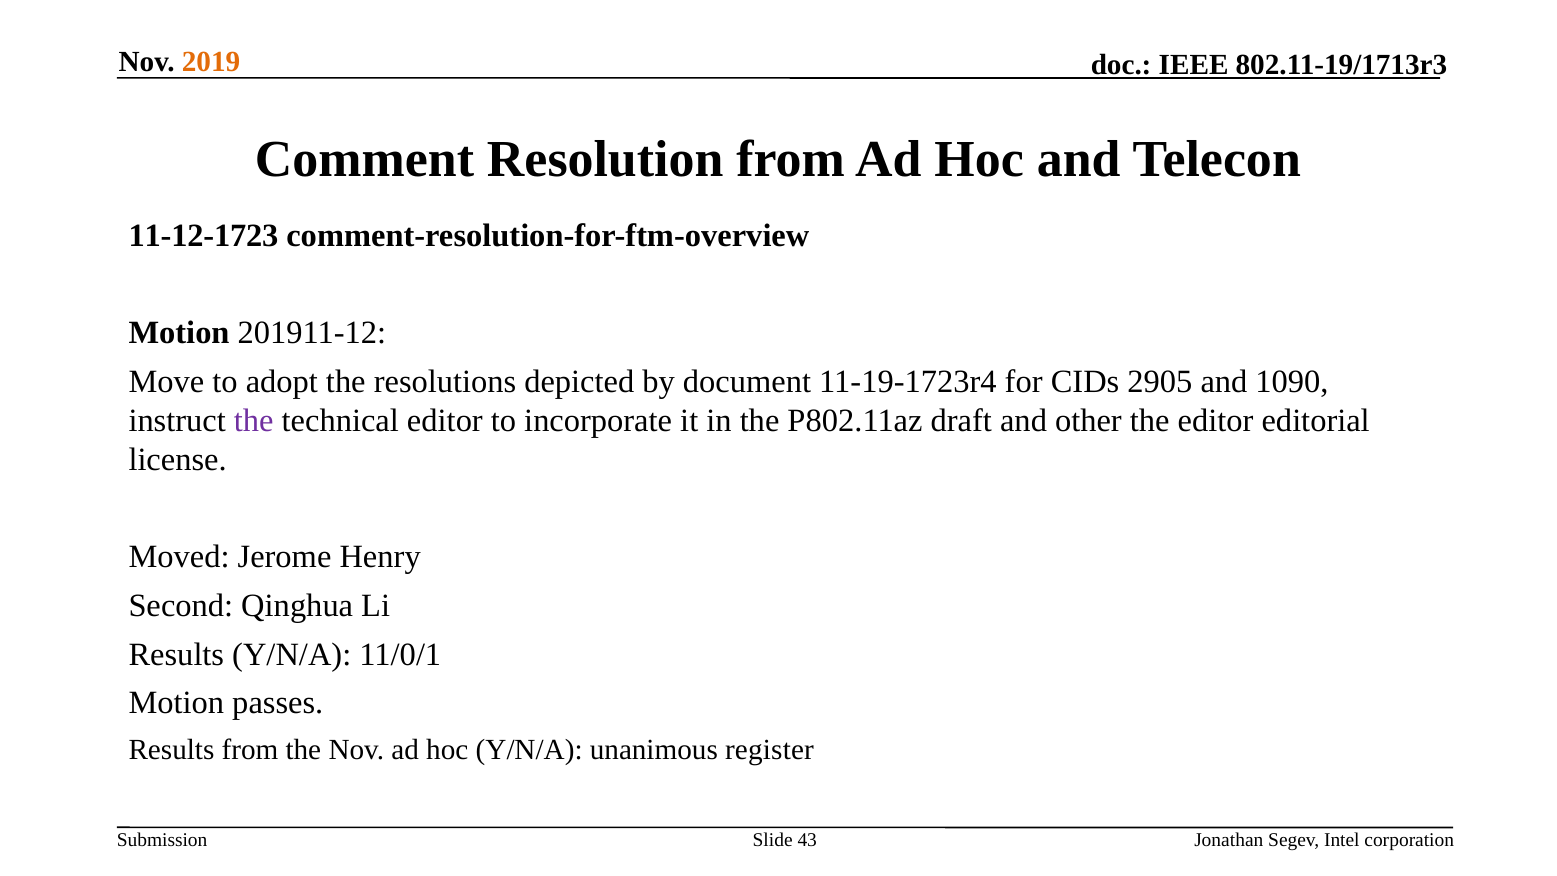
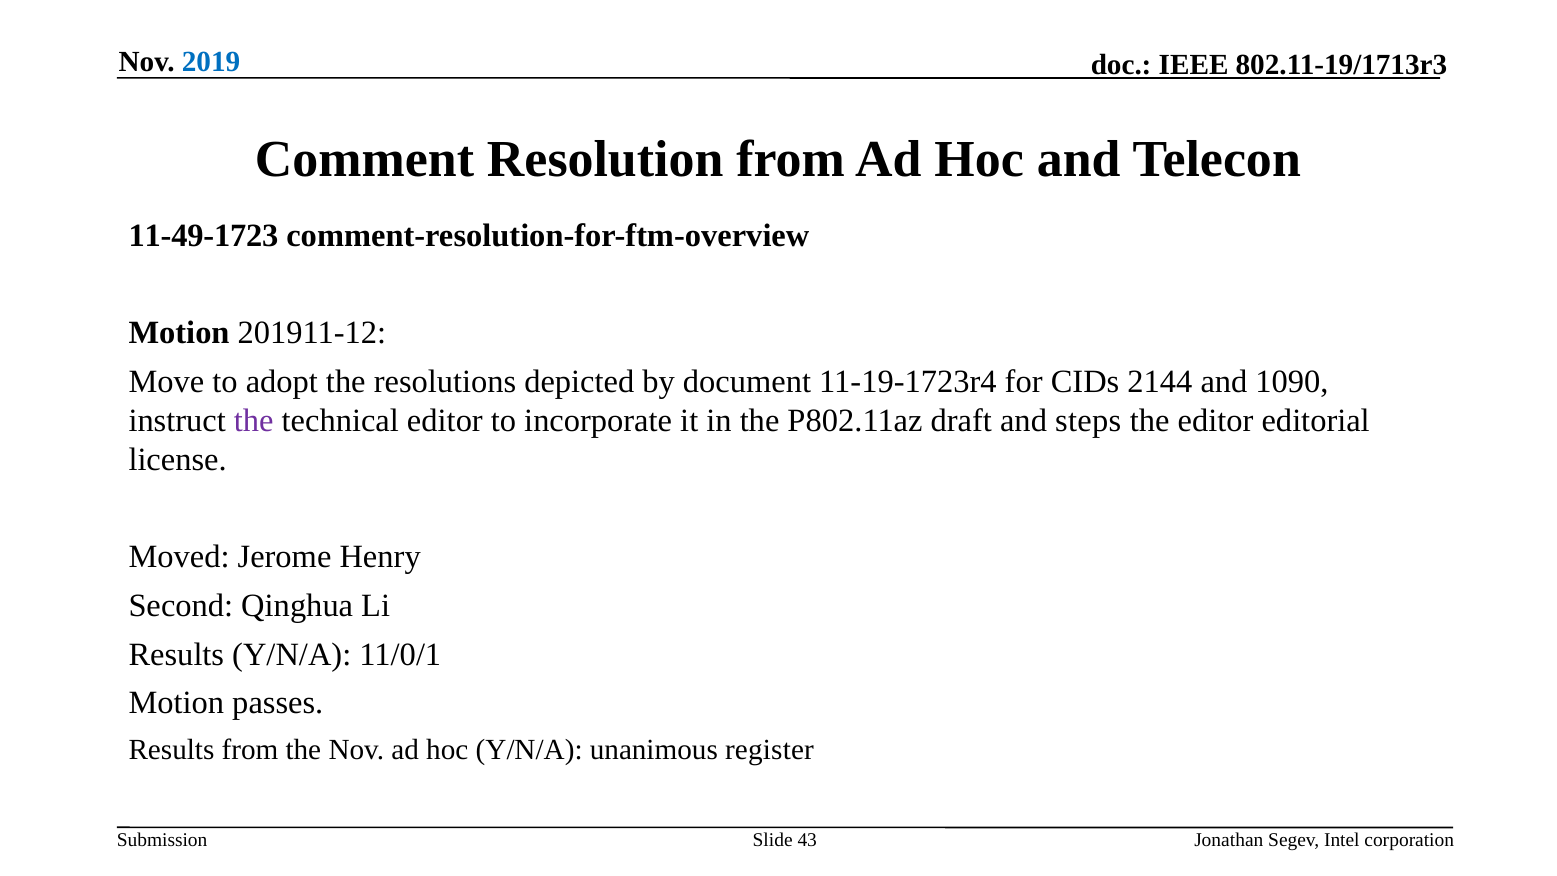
2019 colour: orange -> blue (211, 62)
11-12-1723: 11-12-1723 -> 11-49-1723 (203, 236)
2905: 2905 -> 2144 (1160, 382)
other: other -> steps (1088, 421)
